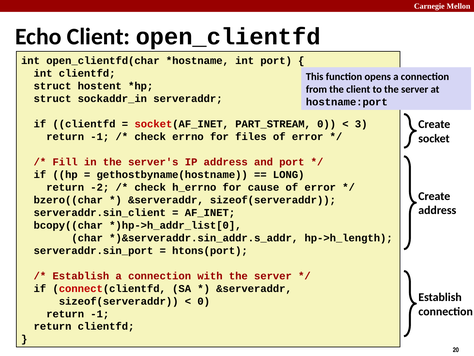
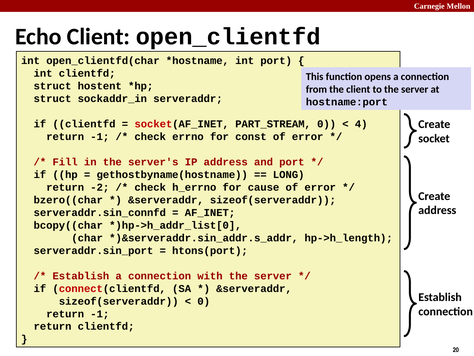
3: 3 -> 4 (361, 124)
files: files -> const (251, 137)
serveraddr.sin_client: serveraddr.sin_client -> serveraddr.sin_connfd (100, 212)
